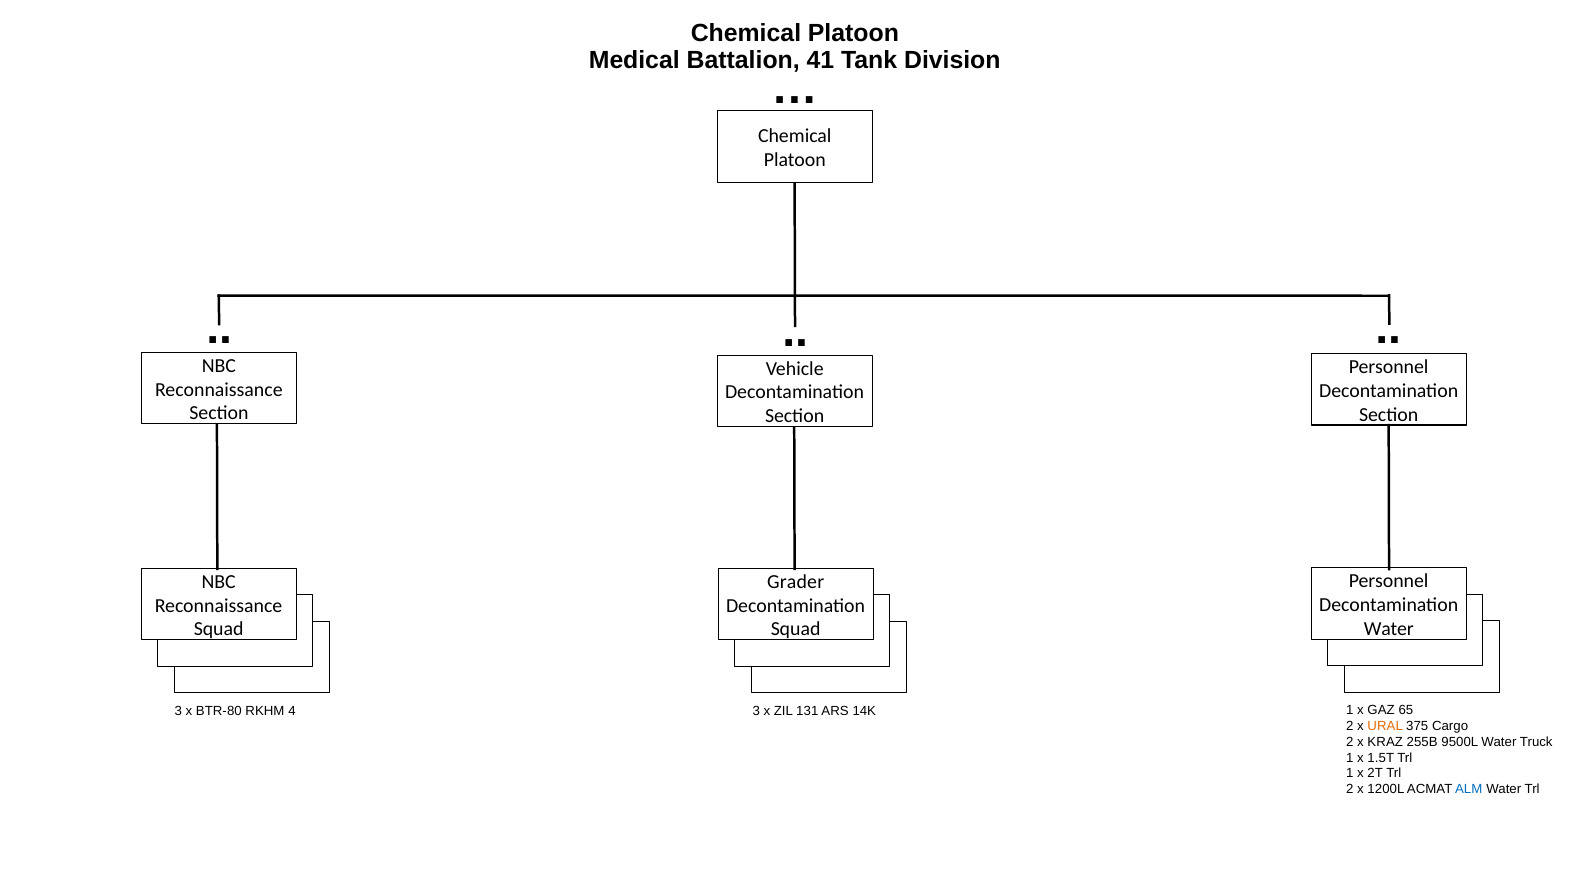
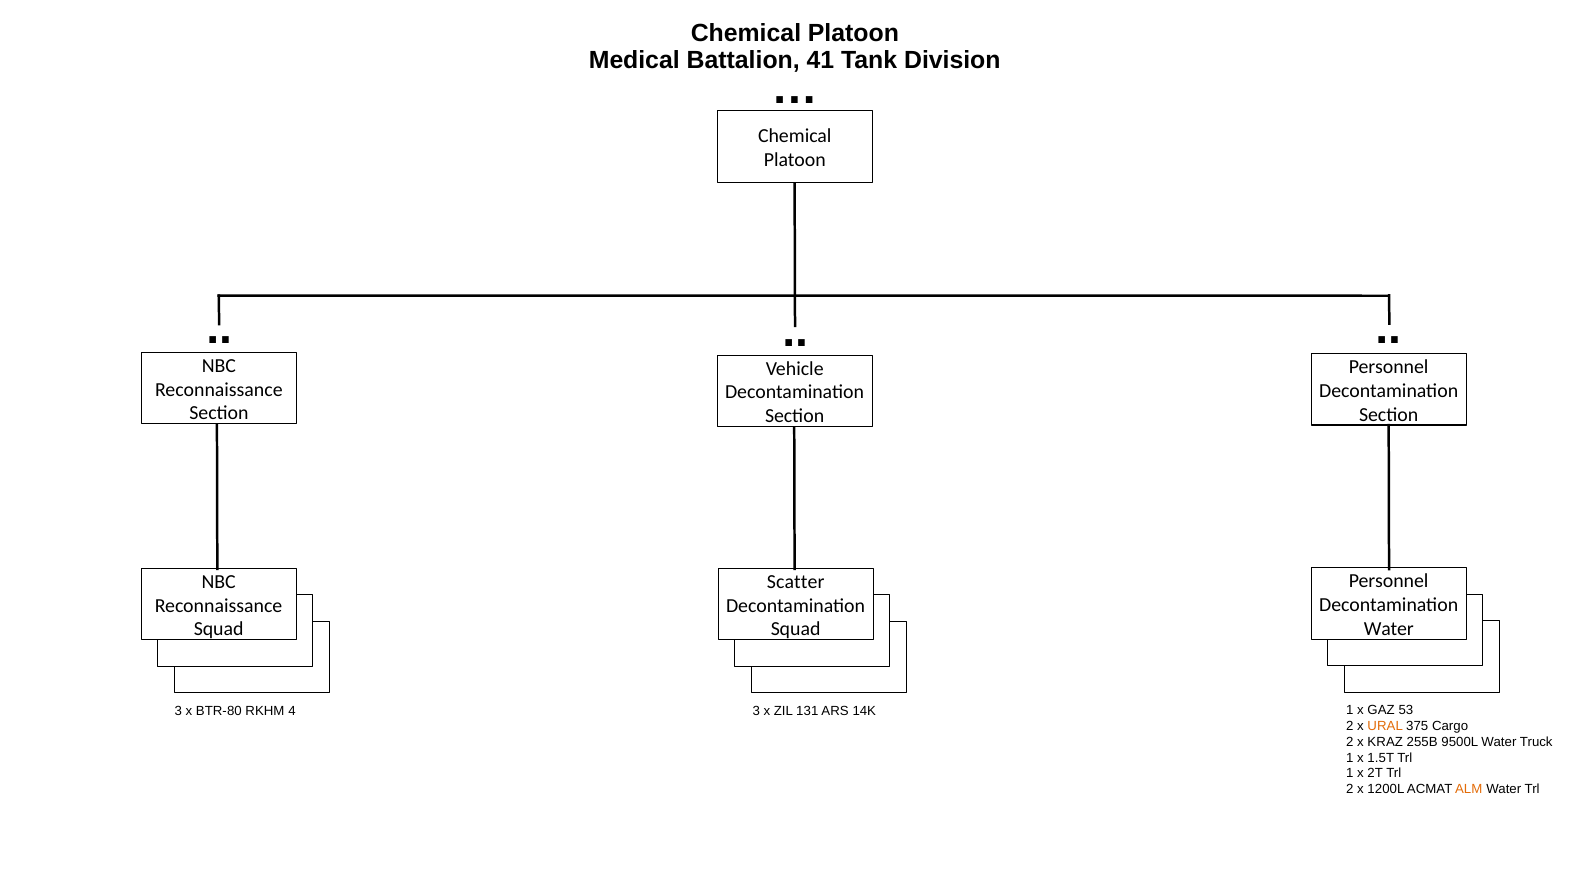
Grader: Grader -> Scatter (796, 582)
65: 65 -> 53 (1406, 710)
ALM colour: blue -> orange (1469, 790)
